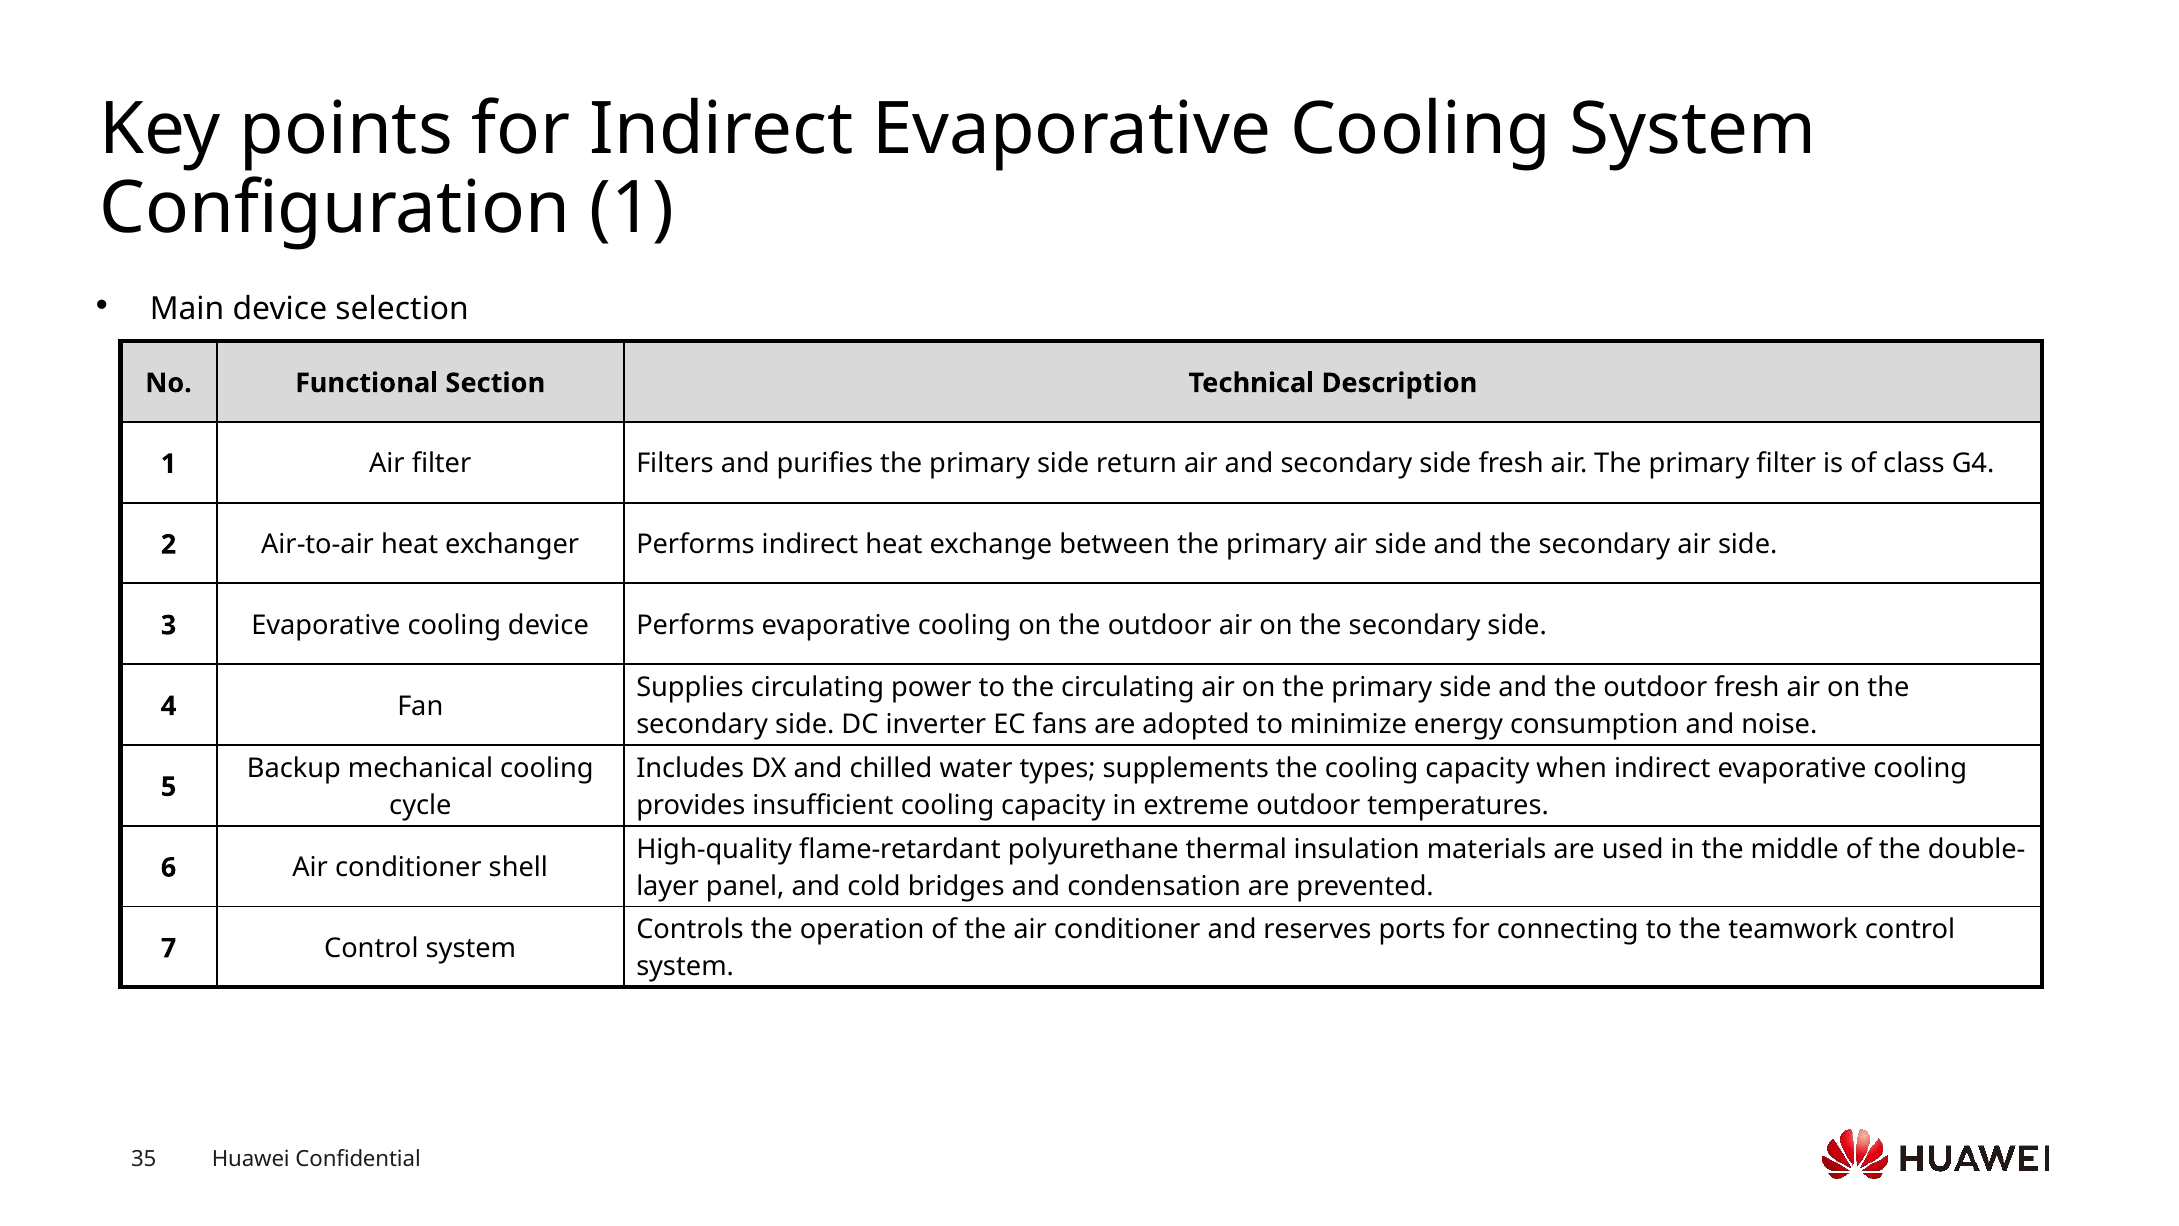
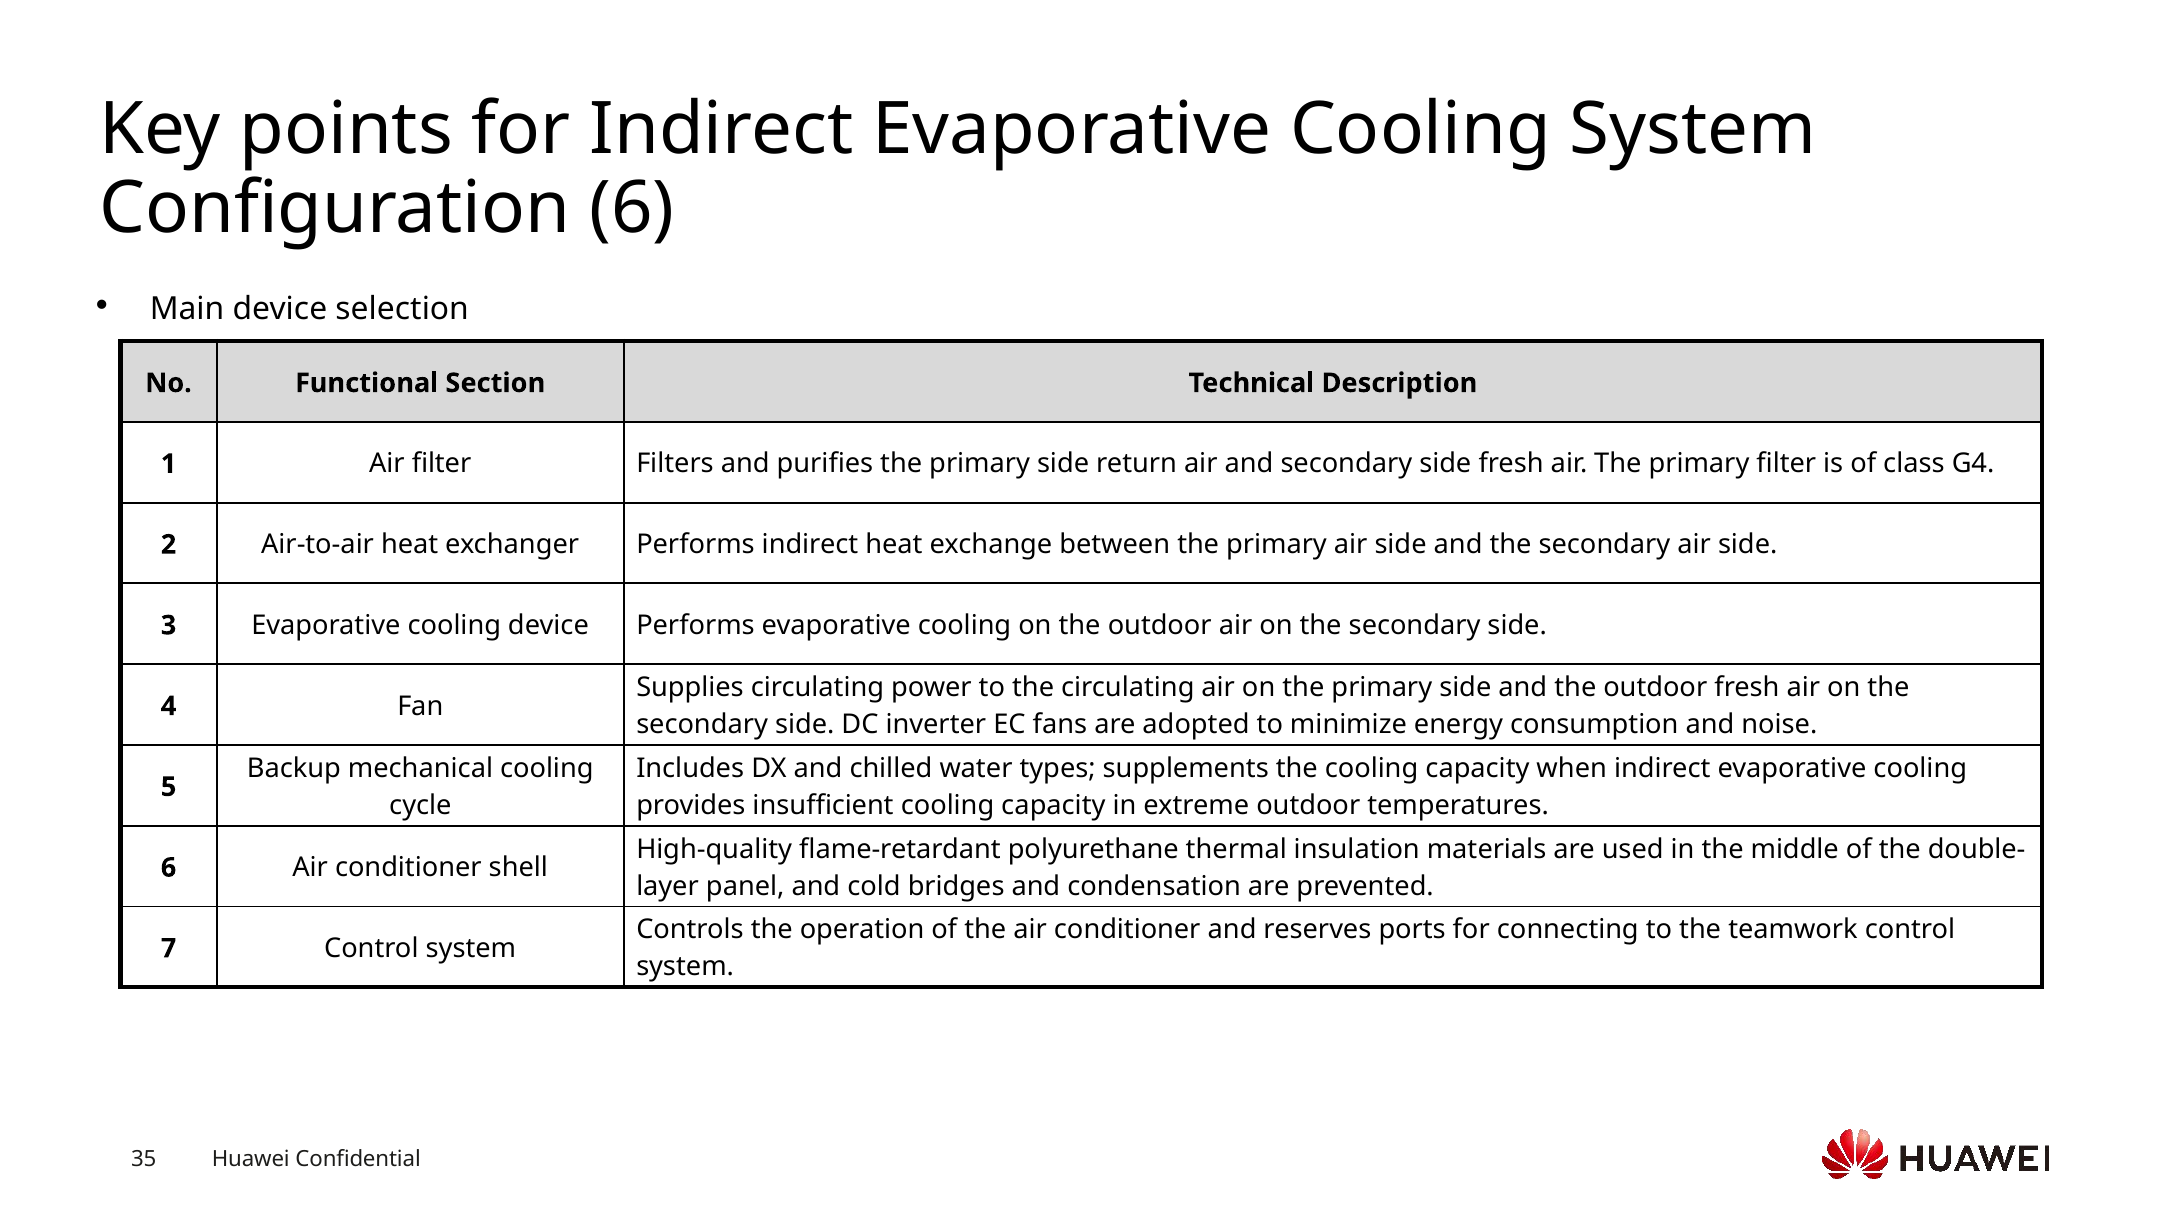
Configuration 1: 1 -> 6 (632, 208)
